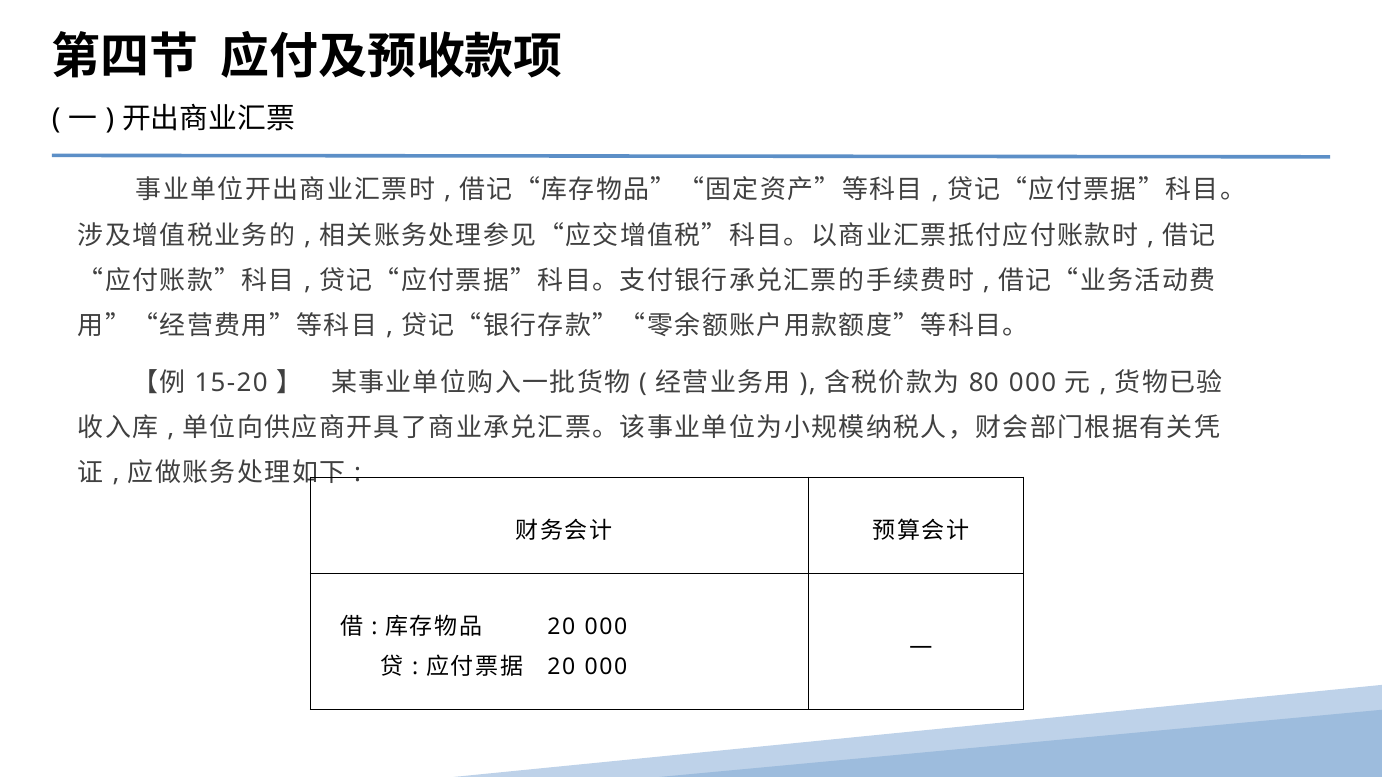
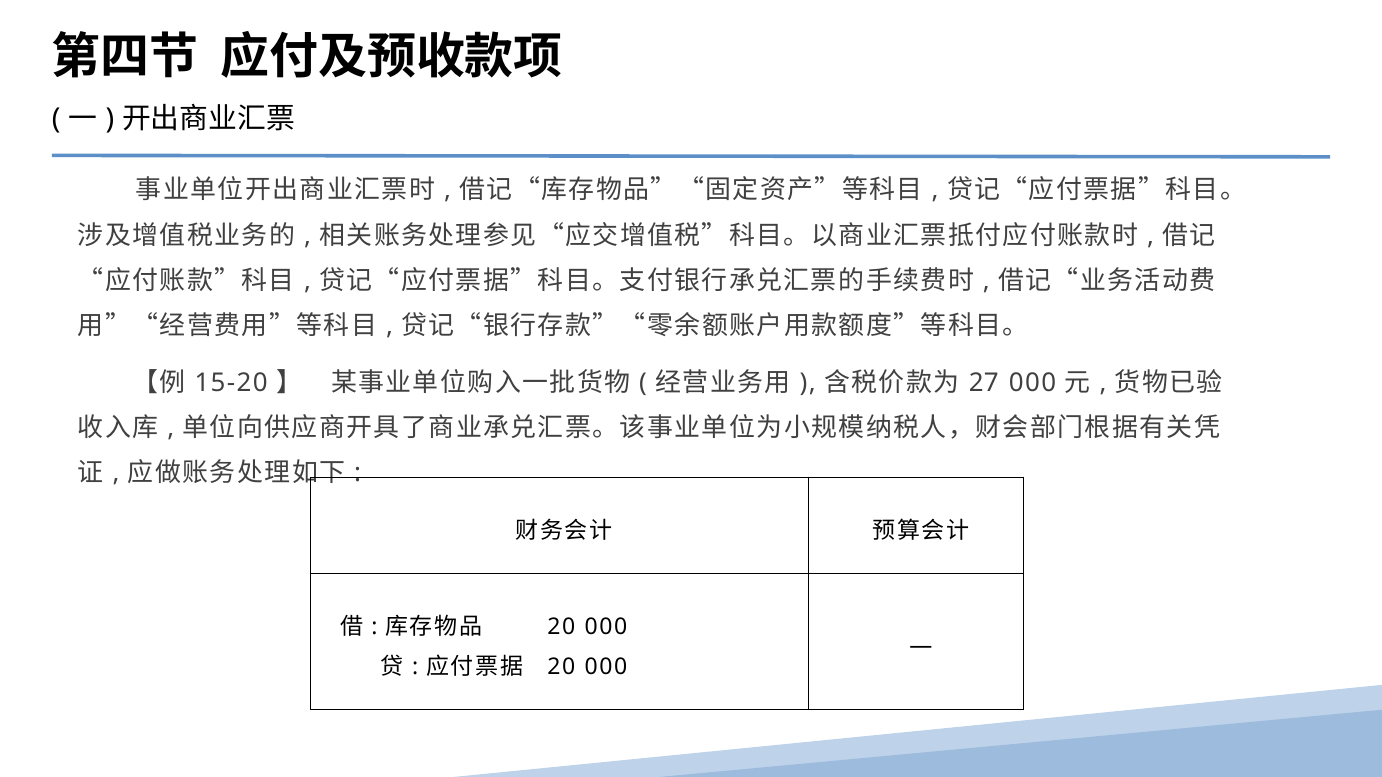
80: 80 -> 27 (984, 383)
